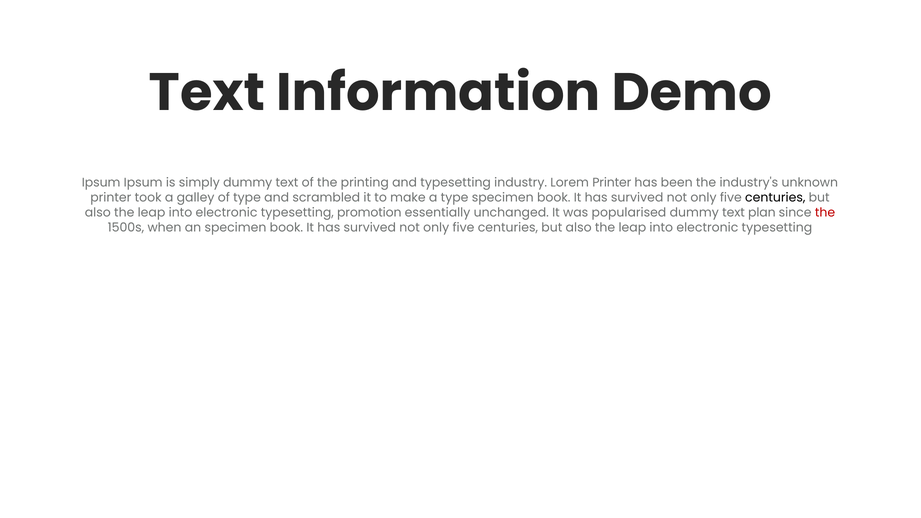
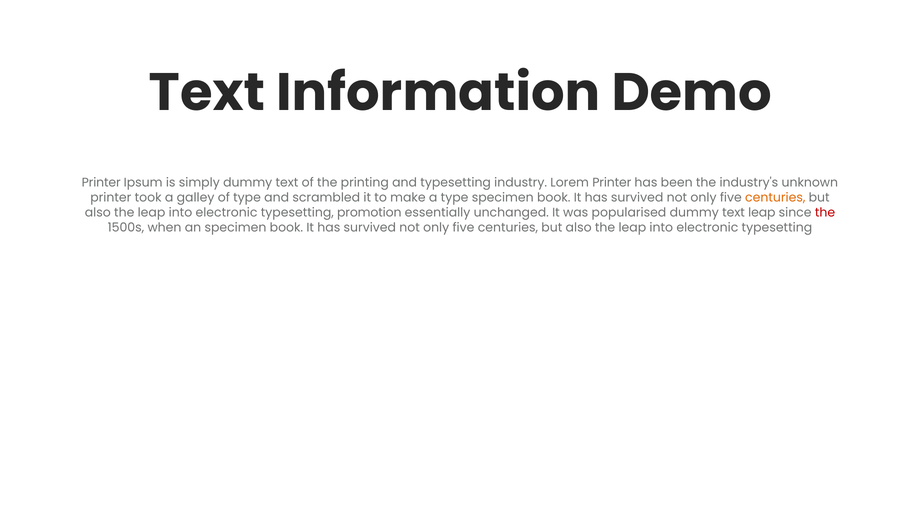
Ipsum: Ipsum -> Printer (101, 182)
centuries colour: black -> orange (775, 197)
text plan: plan -> leap (762, 212)
